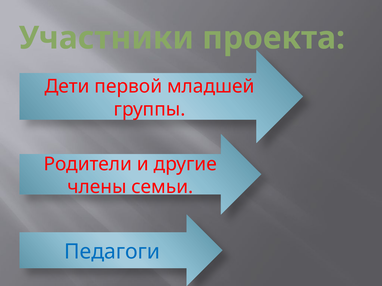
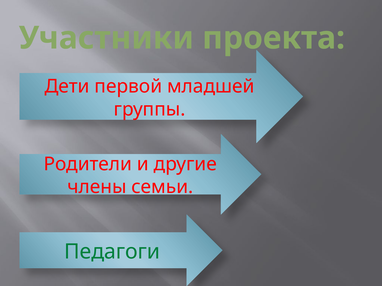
Педагоги colour: blue -> green (112, 252)
